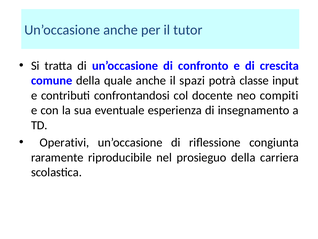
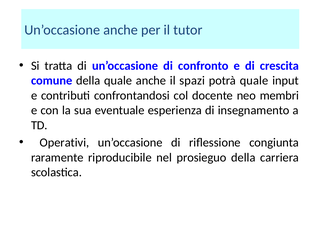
potrà classe: classe -> quale (254, 80)
compiti: compiti -> membri (279, 95)
